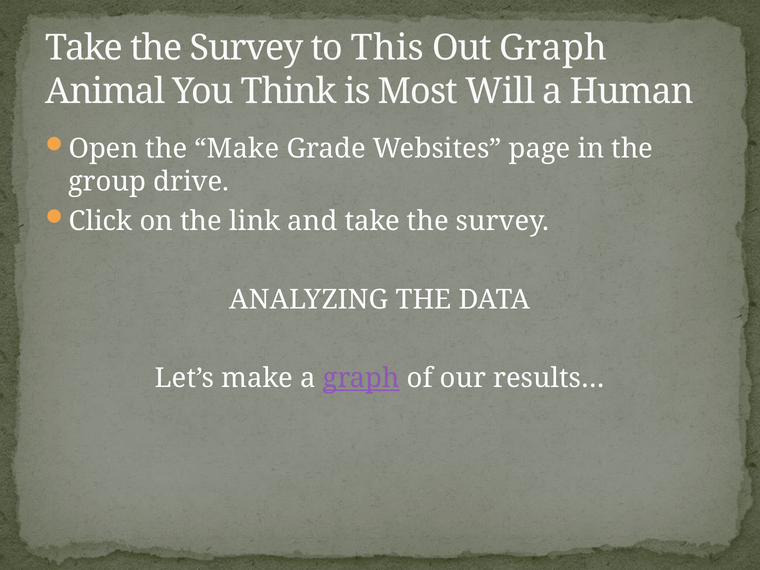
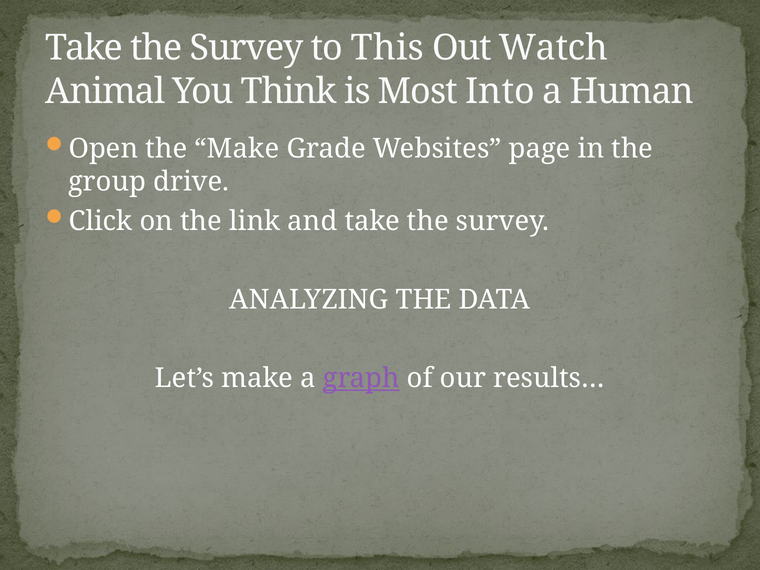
Out Graph: Graph -> Watch (553, 48)
Will: Will -> Into (500, 91)
